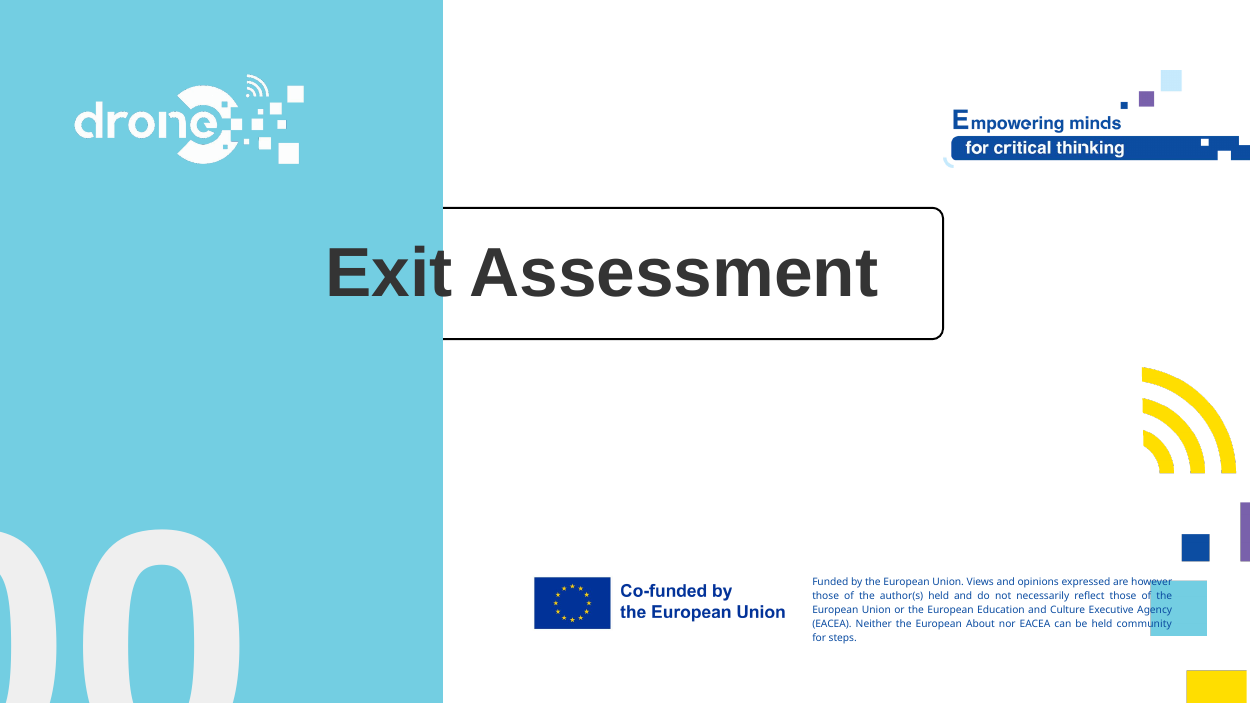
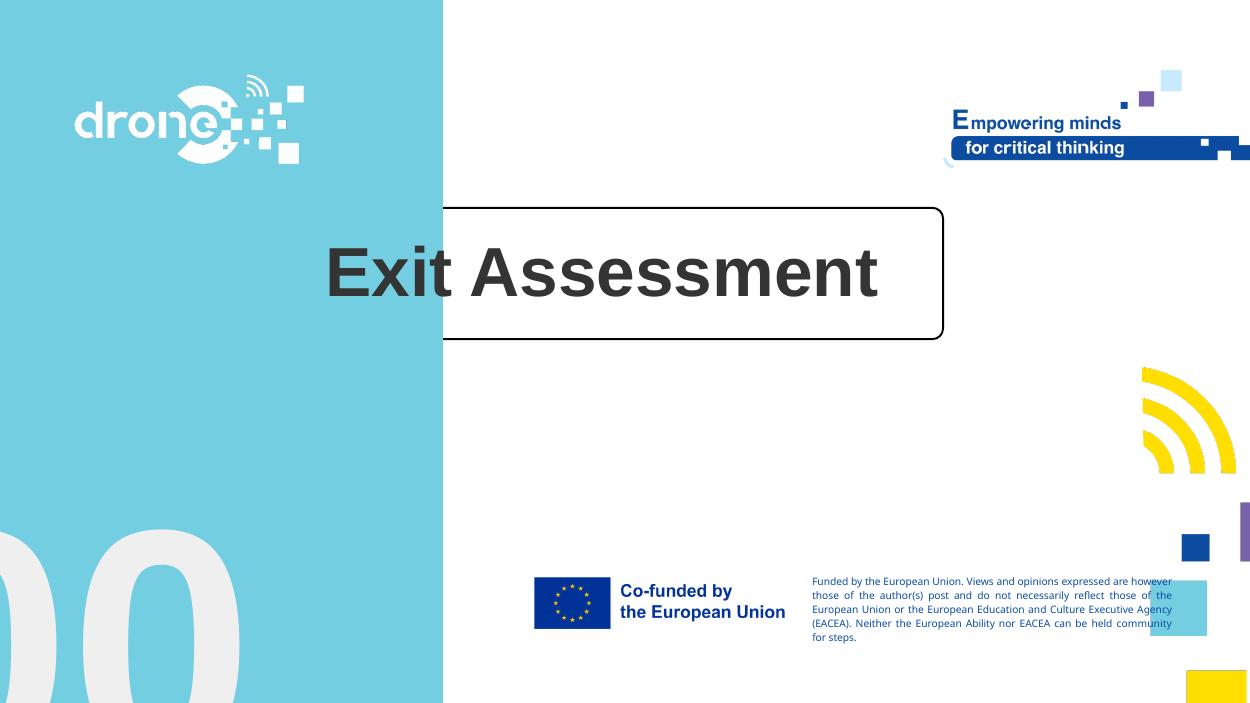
author(s held: held -> post (939, 596)
About: About -> Ability (981, 624)
